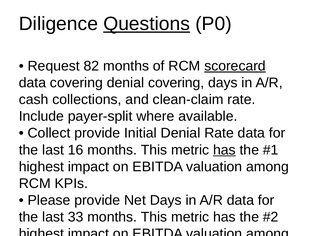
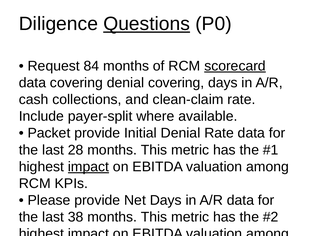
82: 82 -> 84 (91, 66)
Collect: Collect -> Packet (49, 133)
16: 16 -> 28 (76, 150)
has underline: present -> none (224, 150)
impact underline: none -> present (88, 167)
33: 33 -> 38 (76, 217)
